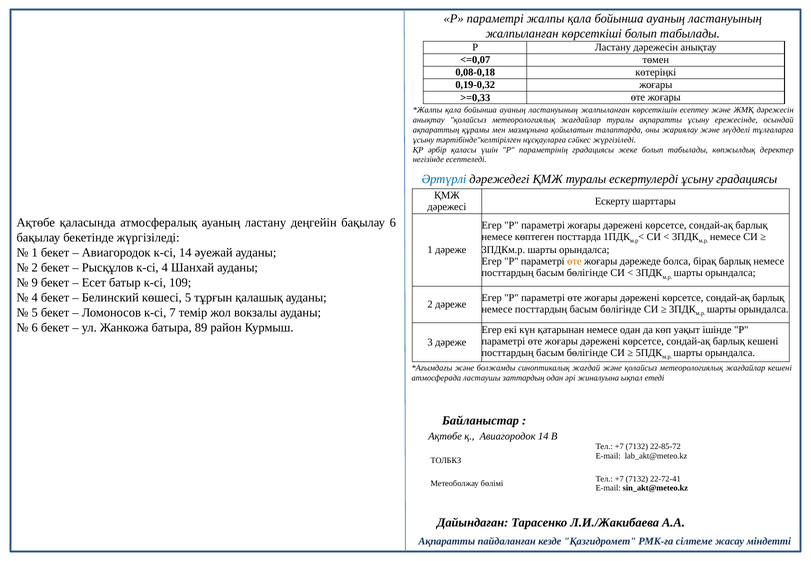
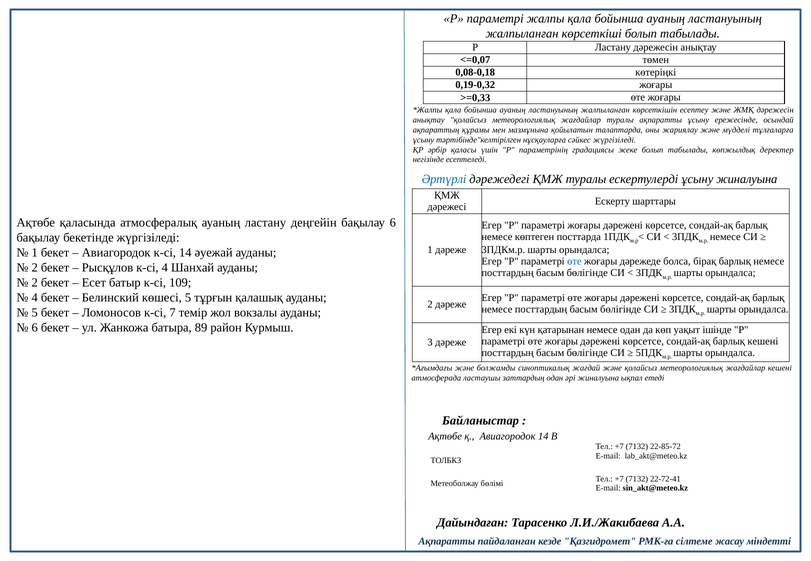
ұсыну градациясы: градациясы -> жиналуына (747, 179)
өте colour: orange -> blue (574, 262)
9: 9 -> 2 (35, 283)
